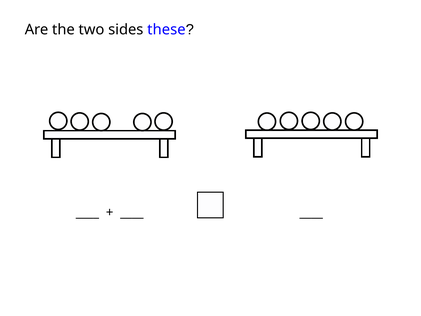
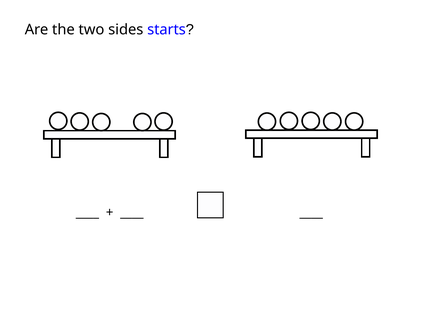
these: these -> starts (167, 30)
